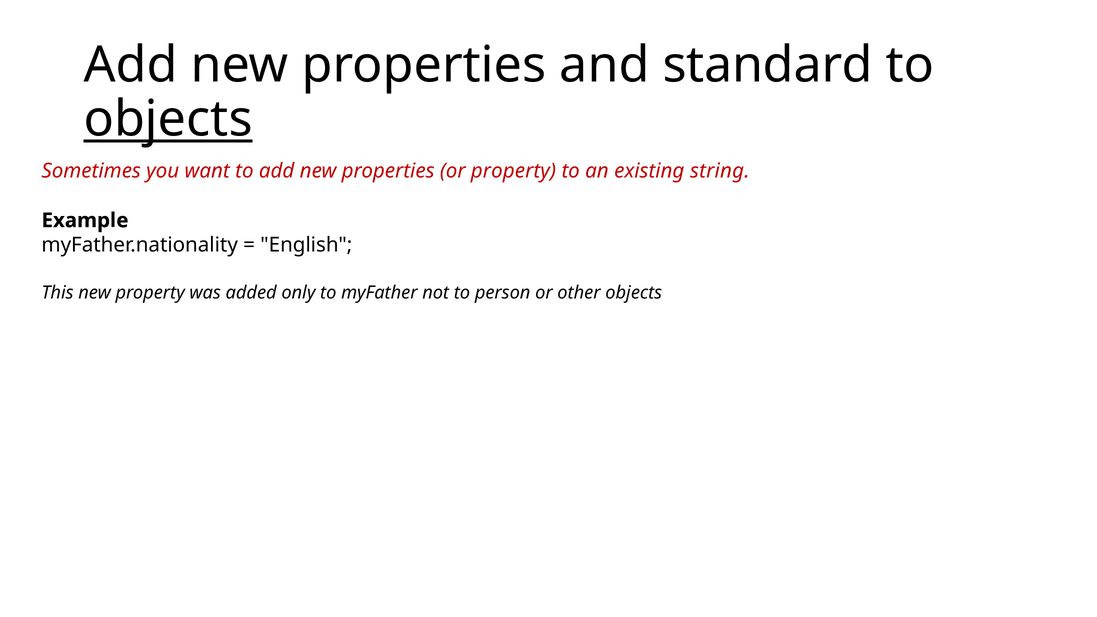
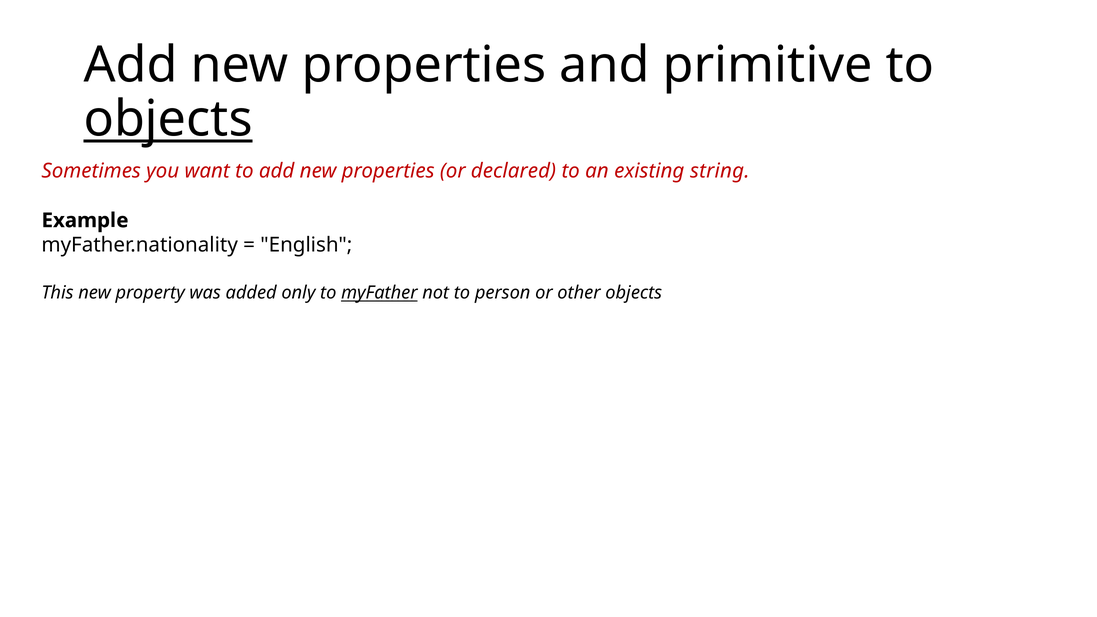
standard: standard -> primitive (768, 65)
or property: property -> declared (513, 171)
myFather underline: none -> present (379, 293)
